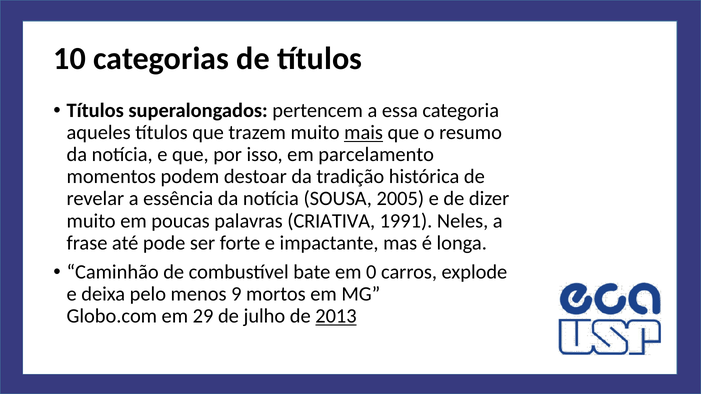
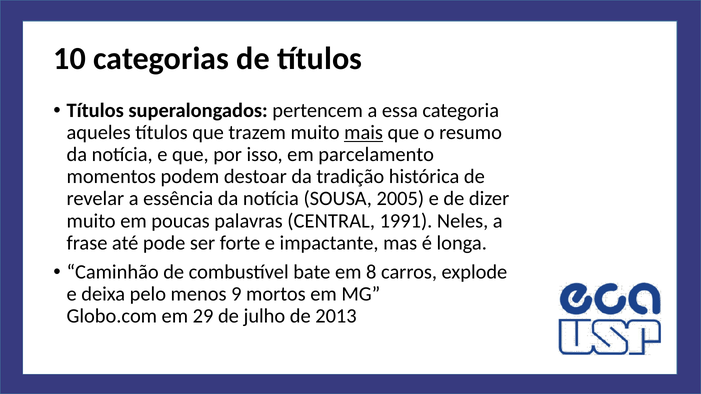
CRIATIVA: CRIATIVA -> CENTRAL (331, 221)
0: 0 -> 8 (371, 272)
2013 underline: present -> none (336, 316)
